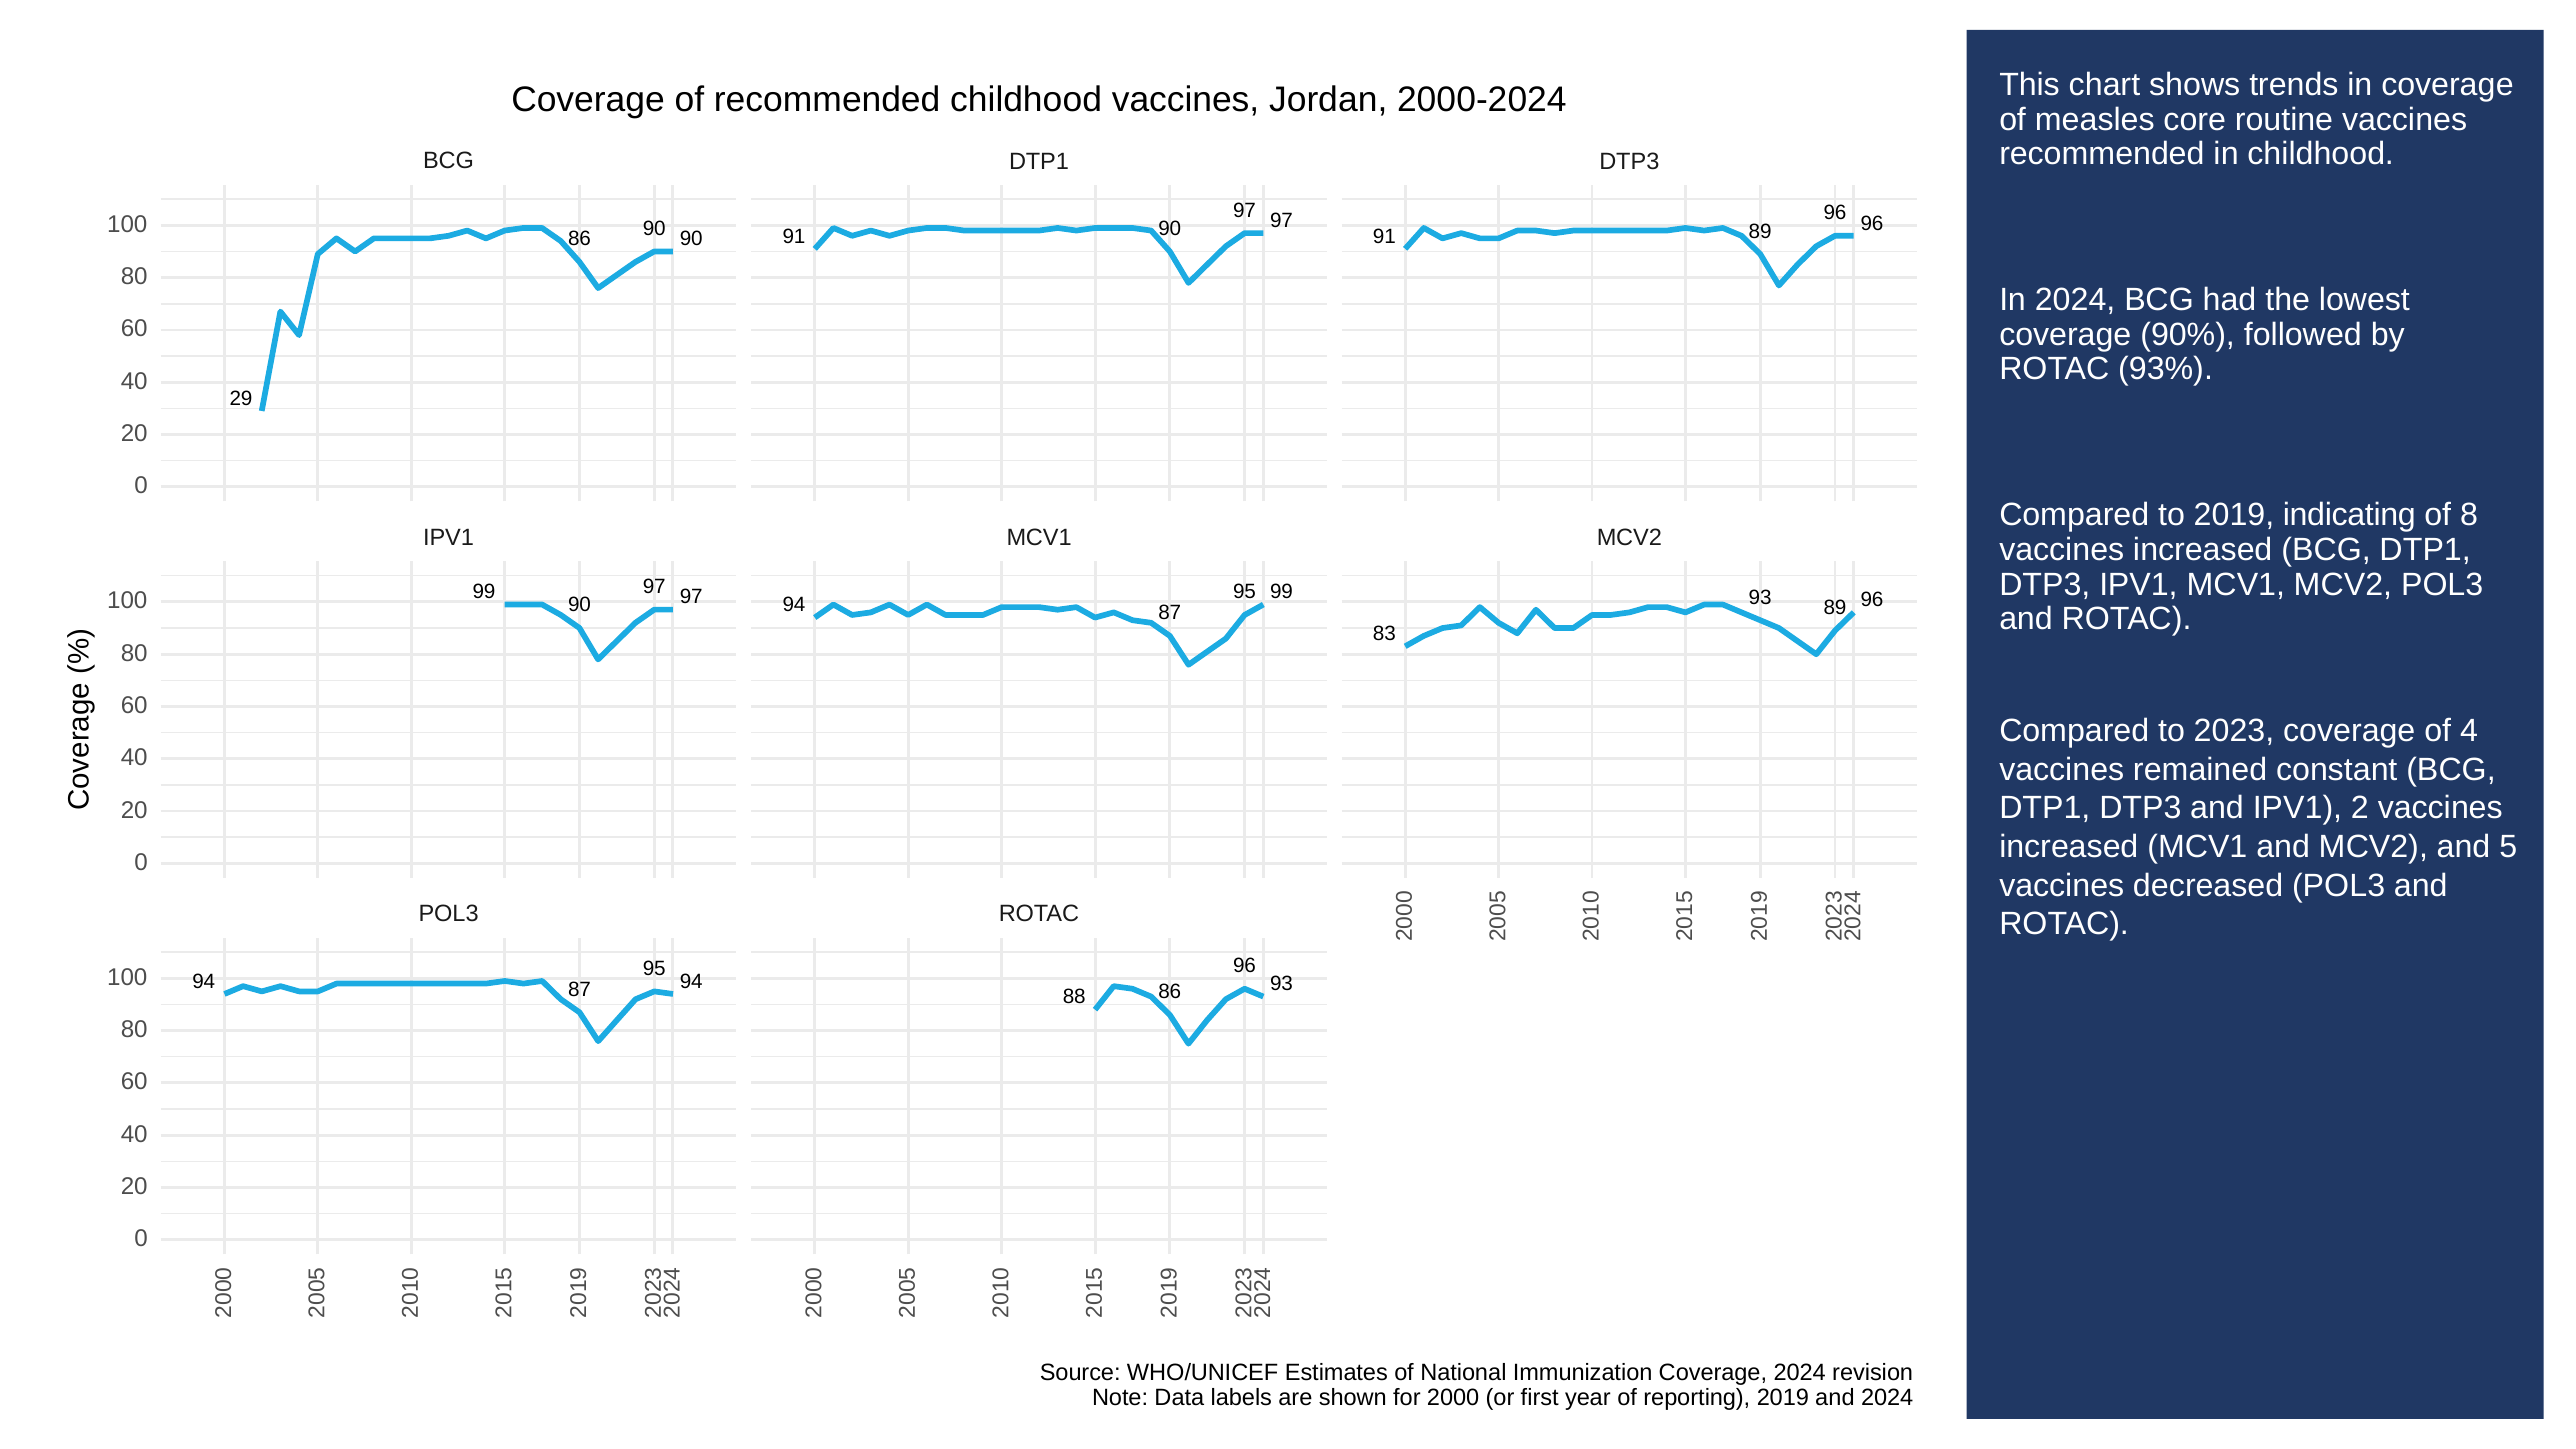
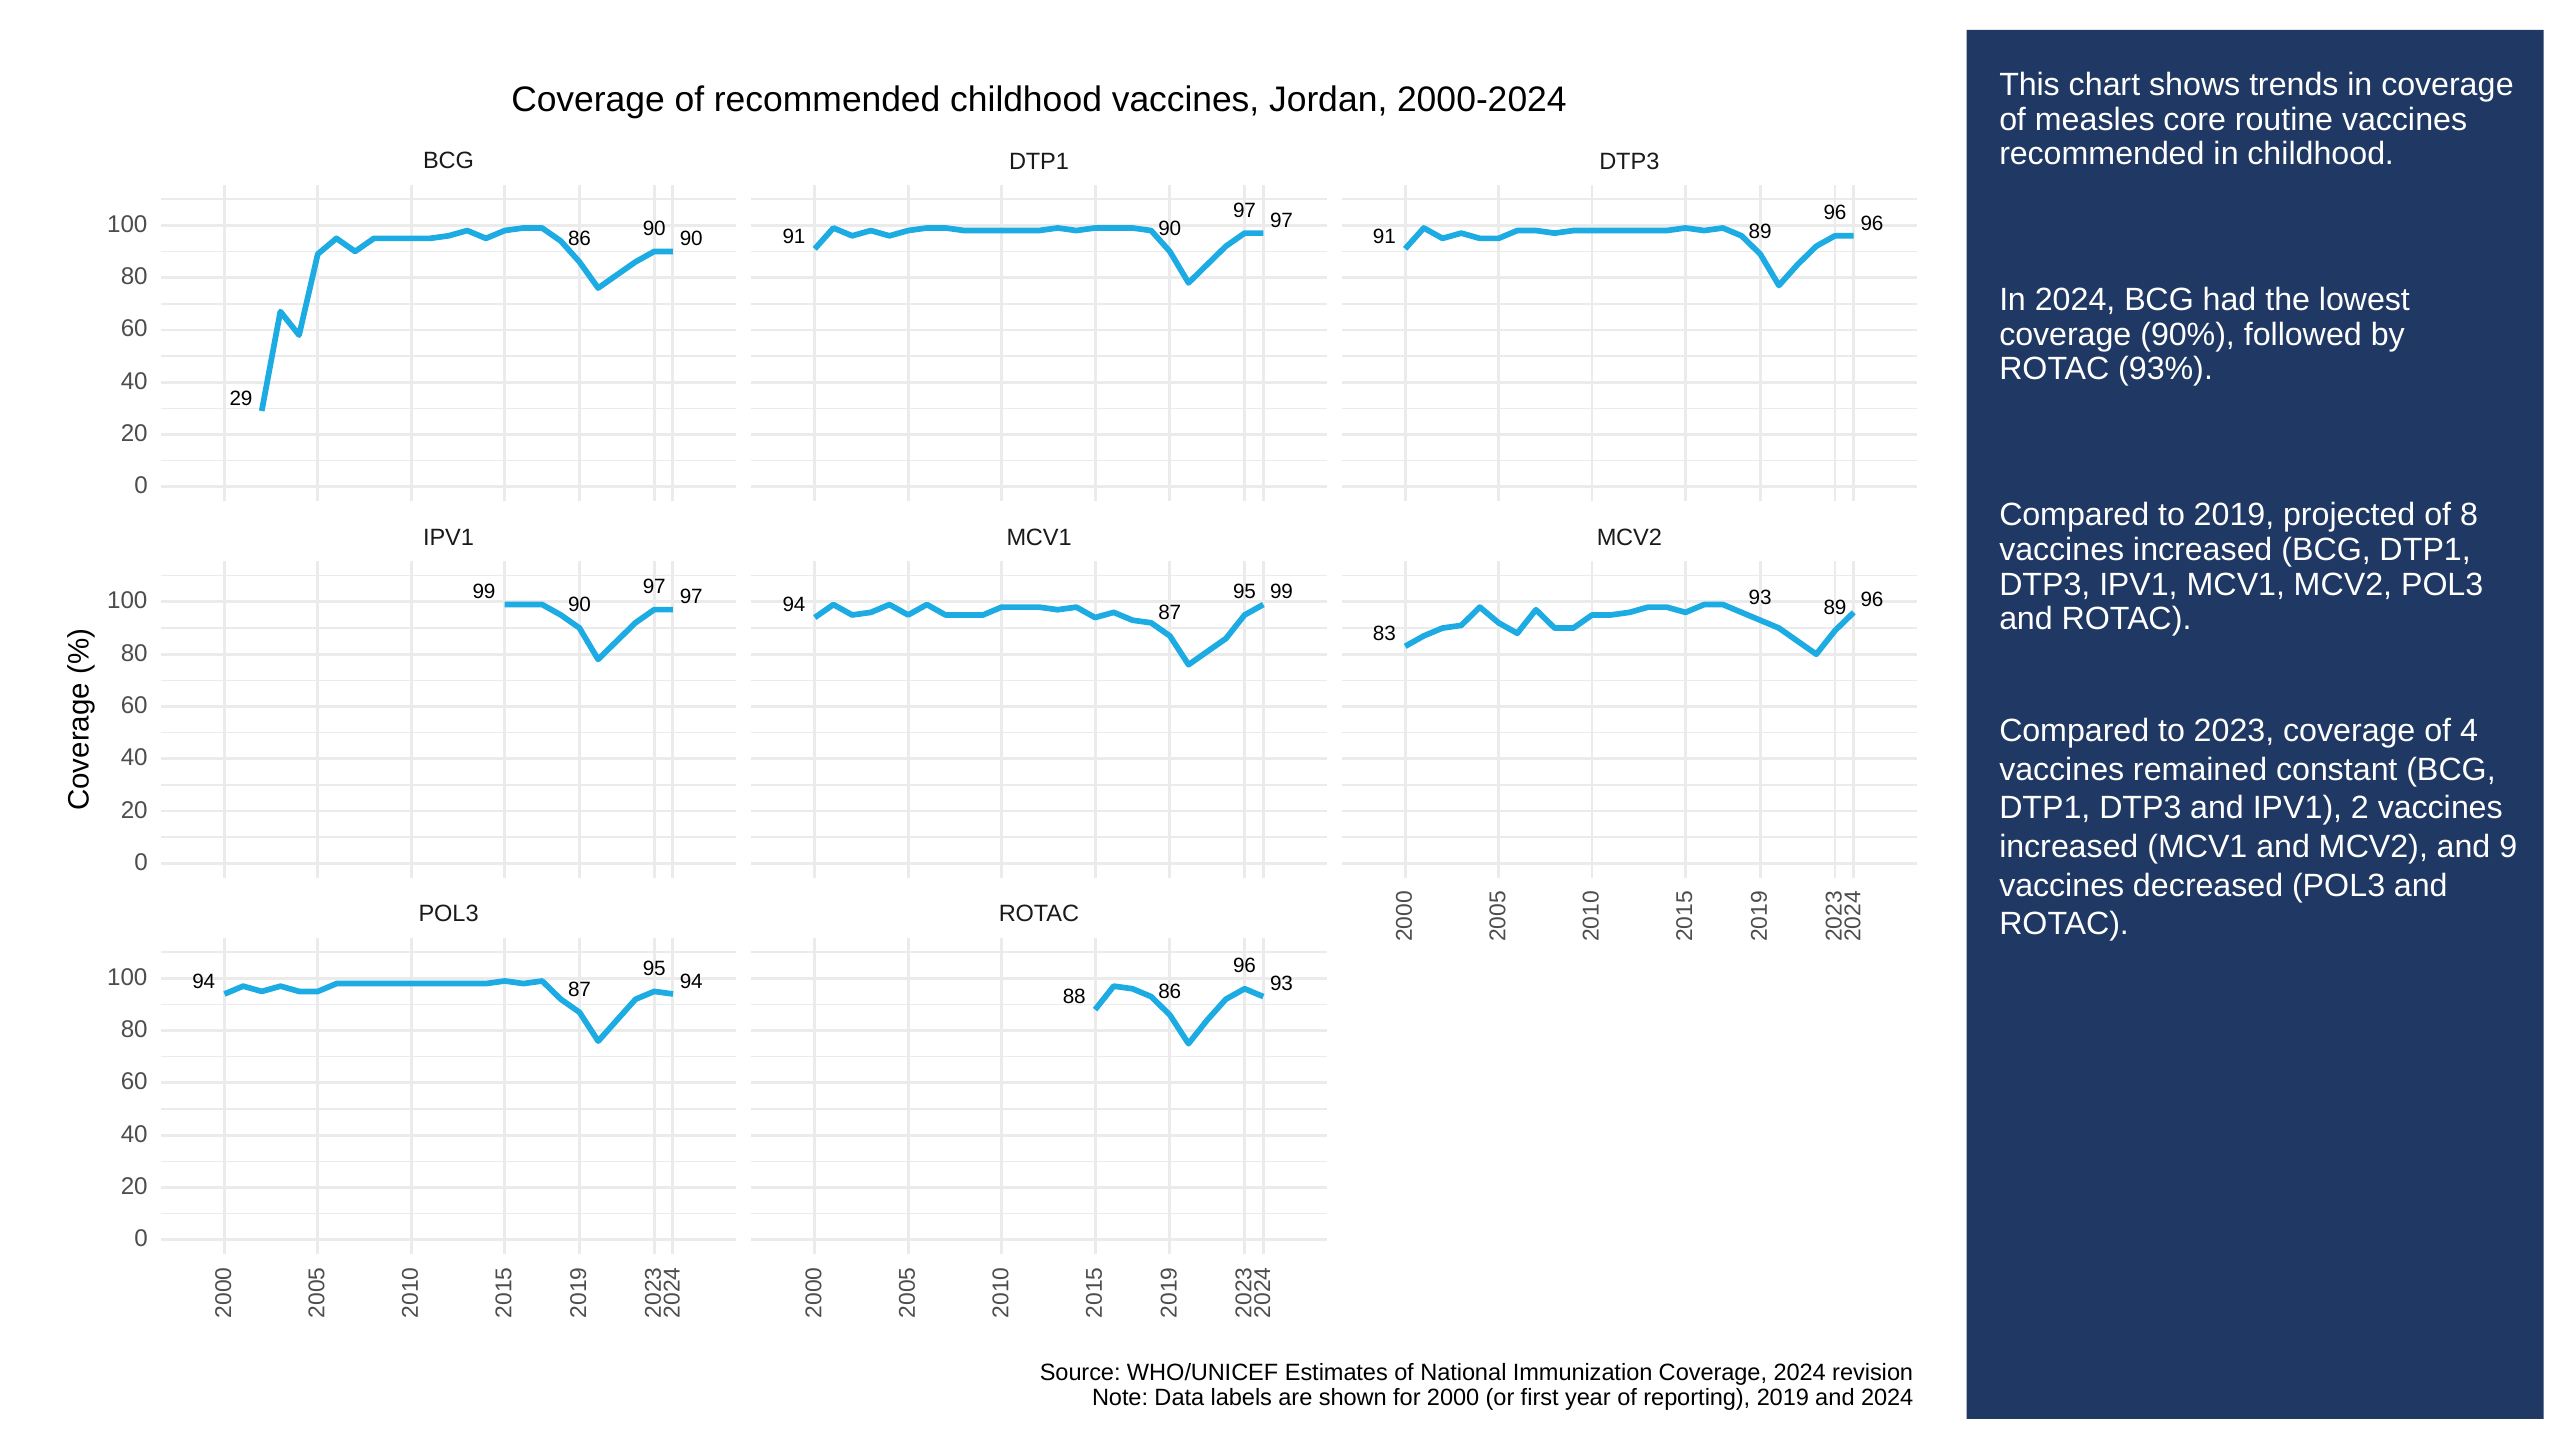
indicating: indicating -> projected (2349, 515)
and 5: 5 -> 9 (2508, 847)
